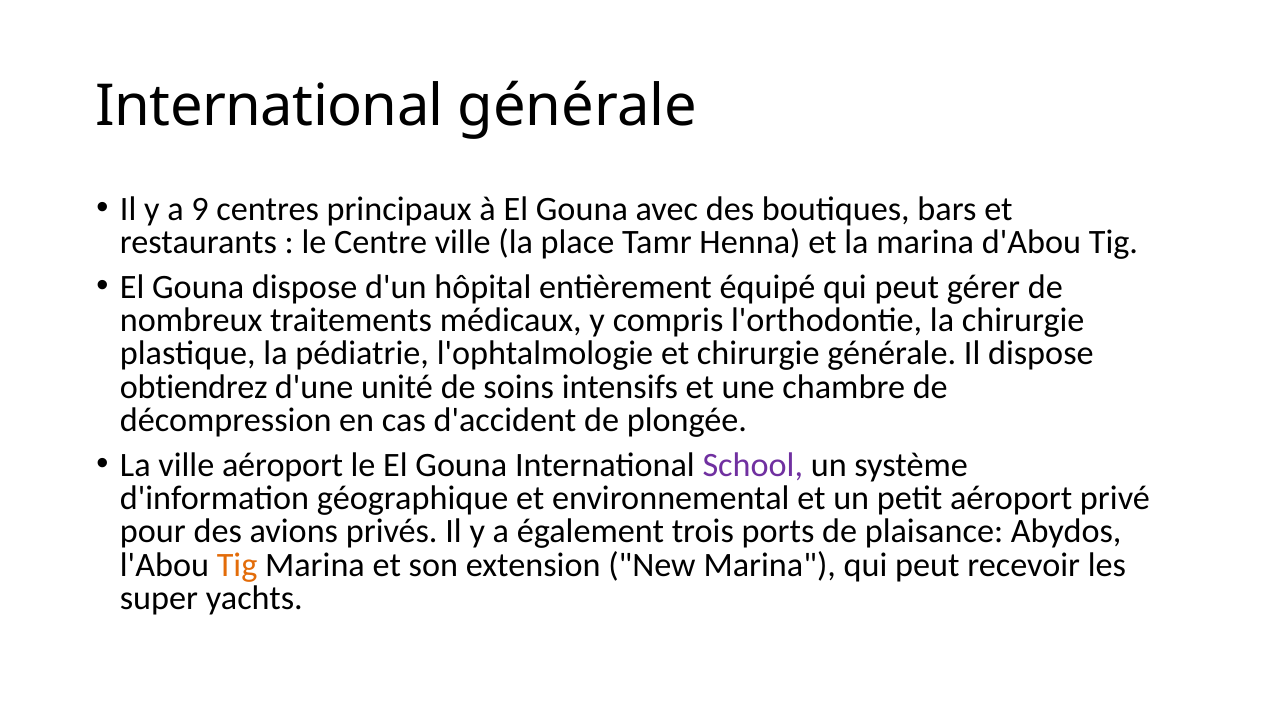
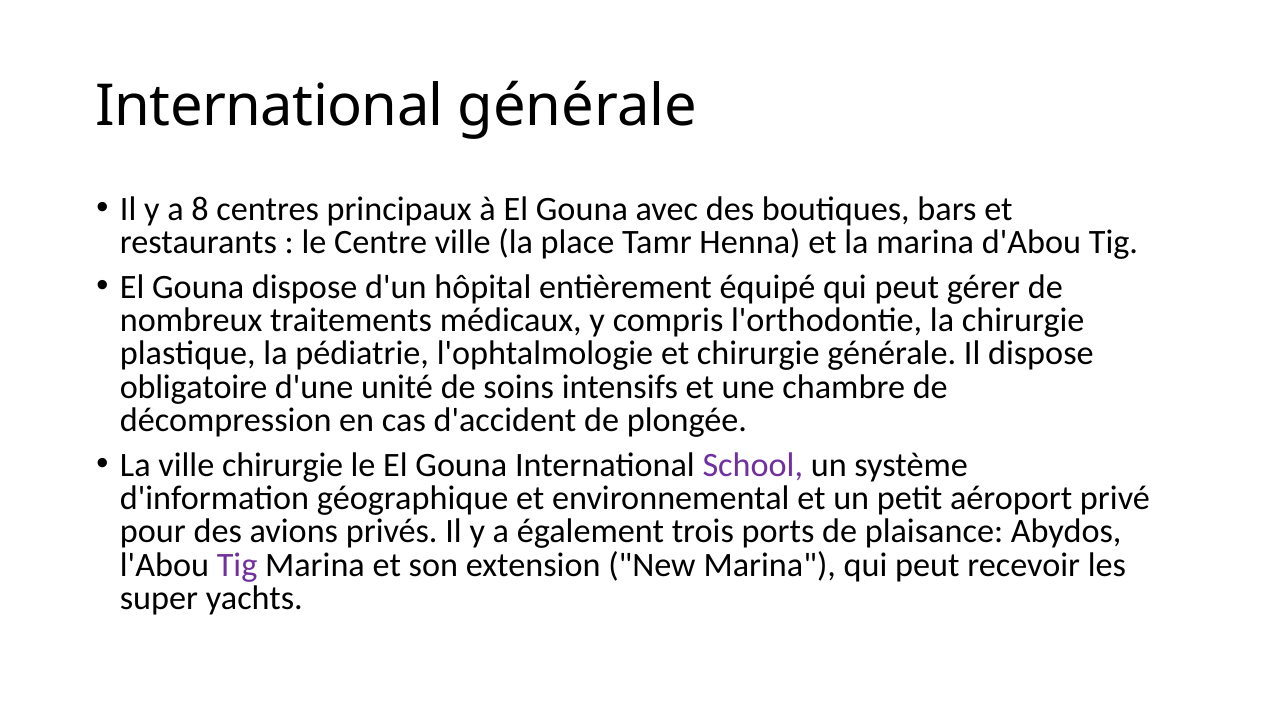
9: 9 -> 8 (200, 209)
obtiendrez: obtiendrez -> obligatoire (194, 387)
ville aéroport: aéroport -> chirurgie (283, 465)
Tig colour: orange -> purple (237, 565)
